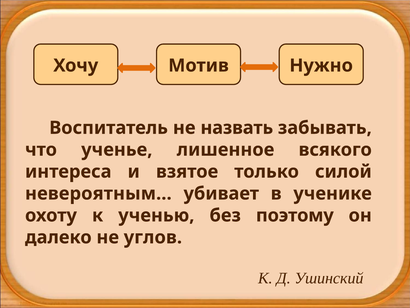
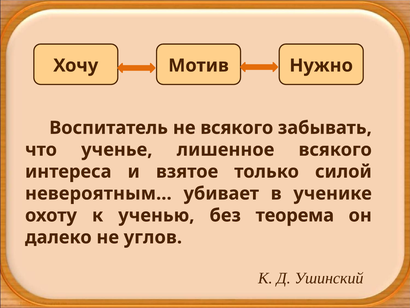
не назвать: назвать -> всякого (237, 128)
поэтому: поэтому -> теорема (295, 215)
